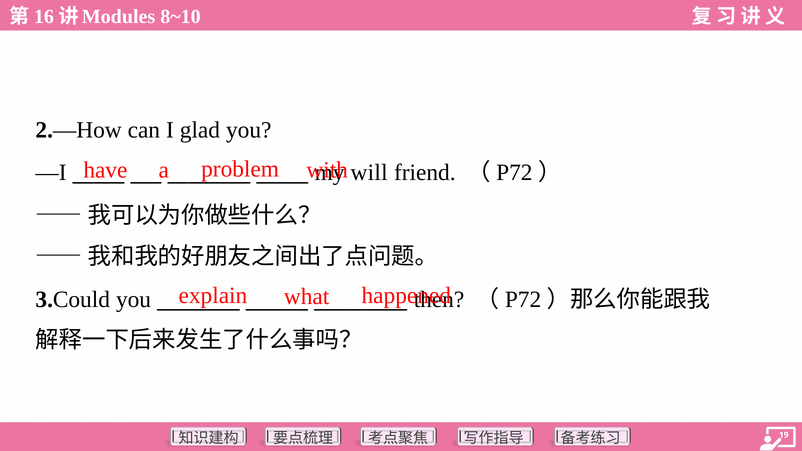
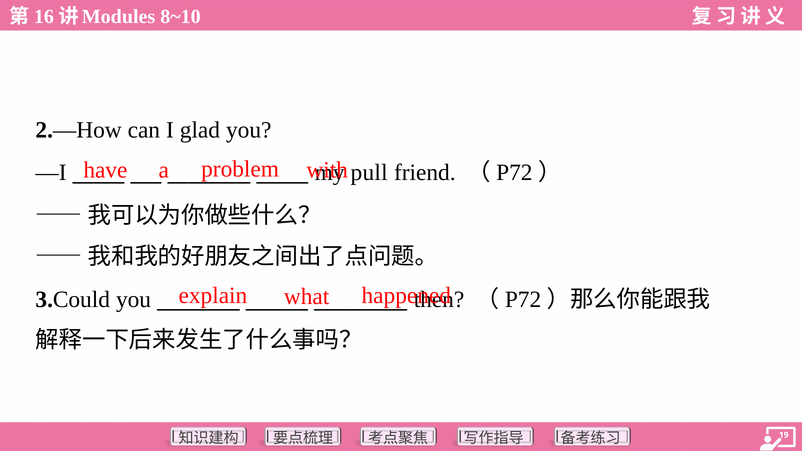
will: will -> pull (369, 173)
